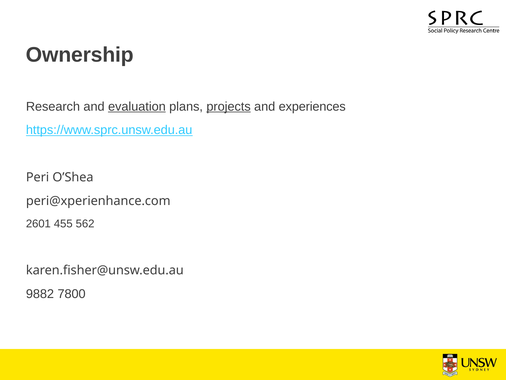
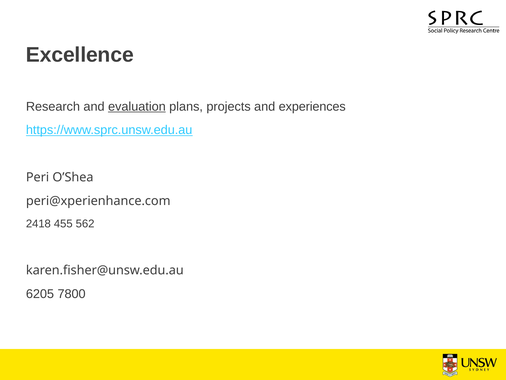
Ownership: Ownership -> Excellence (80, 55)
projects underline: present -> none (229, 106)
2601: 2601 -> 2418 (38, 223)
9882: 9882 -> 6205 (40, 294)
